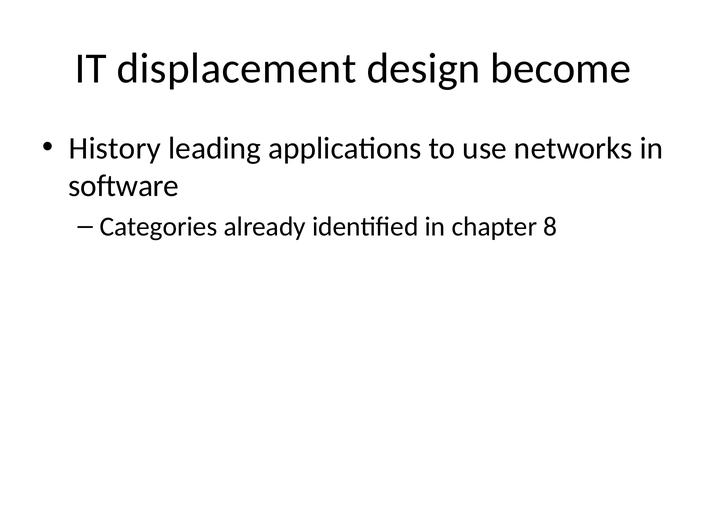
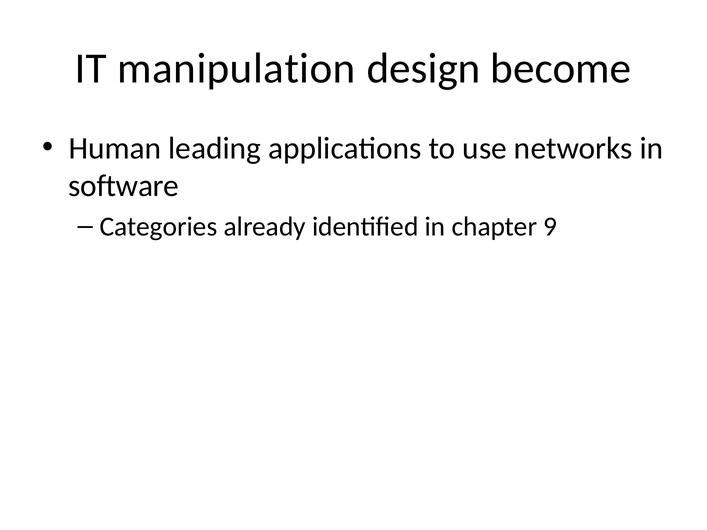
displacement: displacement -> manipulation (237, 68)
History: History -> Human (115, 148)
8: 8 -> 9 (550, 227)
